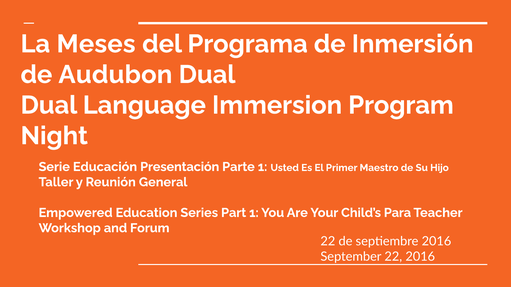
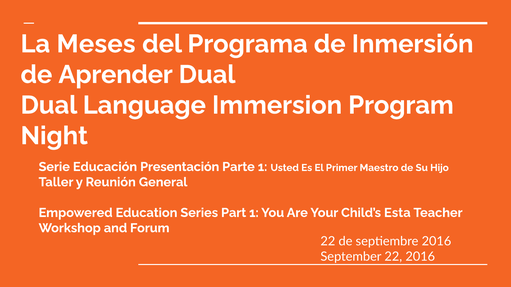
Audubon: Audubon -> Aprender (116, 75)
Para: Para -> Esta (397, 213)
